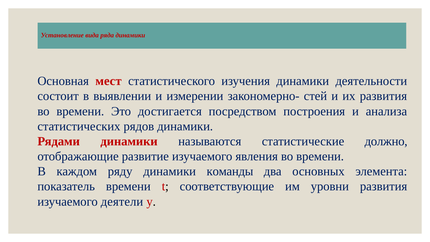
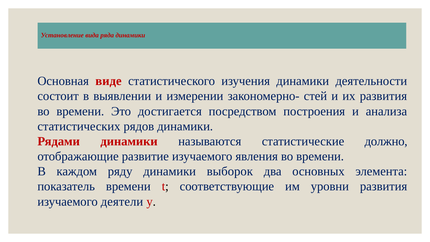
мест: мест -> виде (108, 81)
команды: команды -> выборок (230, 171)
